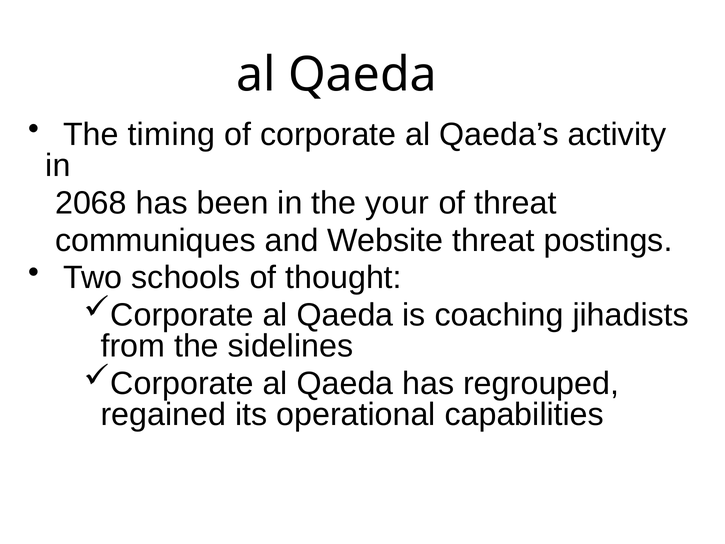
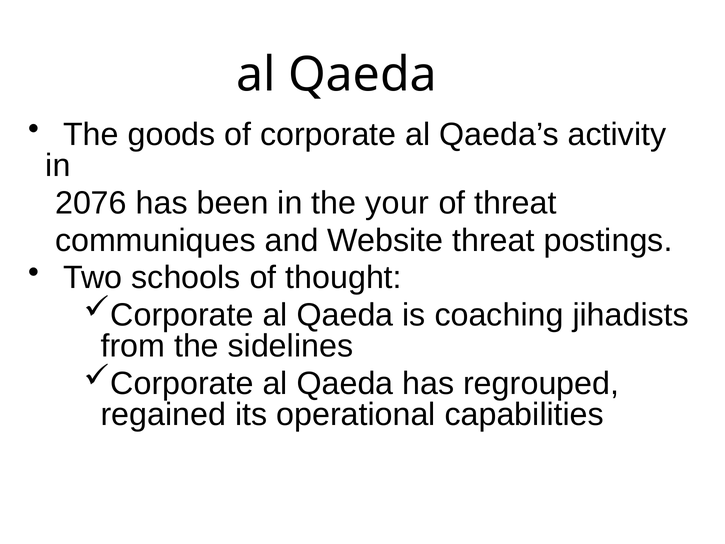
timing: timing -> goods (172, 135)
2068: 2068 -> 2076 (91, 203)
